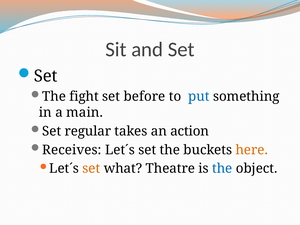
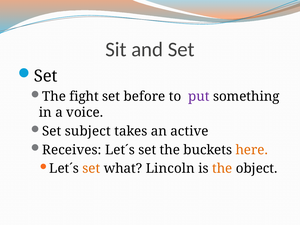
put colour: blue -> purple (199, 97)
main: main -> voice (85, 113)
regular: regular -> subject (88, 131)
action: action -> active (190, 131)
Theatre: Theatre -> Lincoln (170, 169)
the colour: blue -> orange (222, 169)
